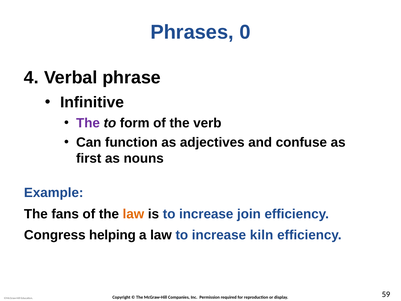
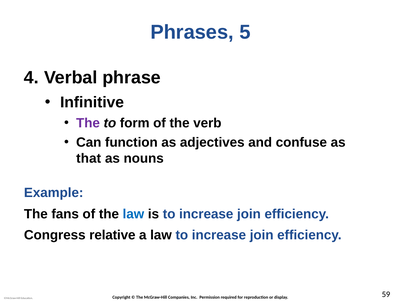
0: 0 -> 5 (245, 32)
first: first -> that (89, 158)
law colour: orange -> blue (133, 214)
helping: helping -> relative (112, 235)
law to increase kiln: kiln -> join (262, 235)
